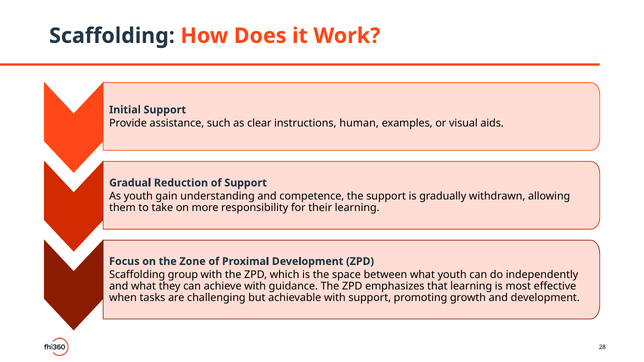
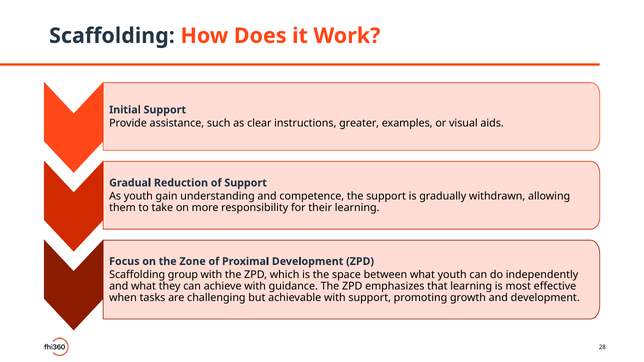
human: human -> greater (359, 123)
